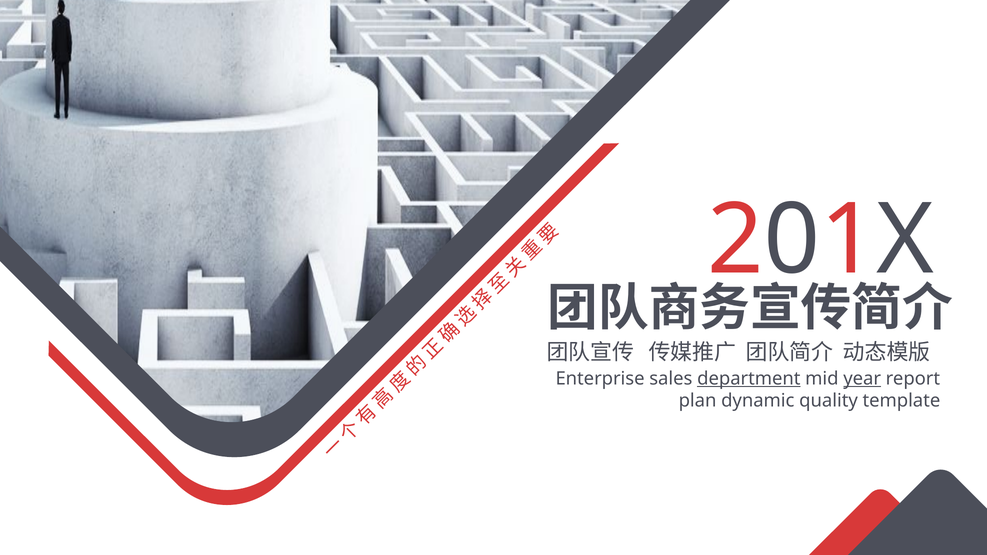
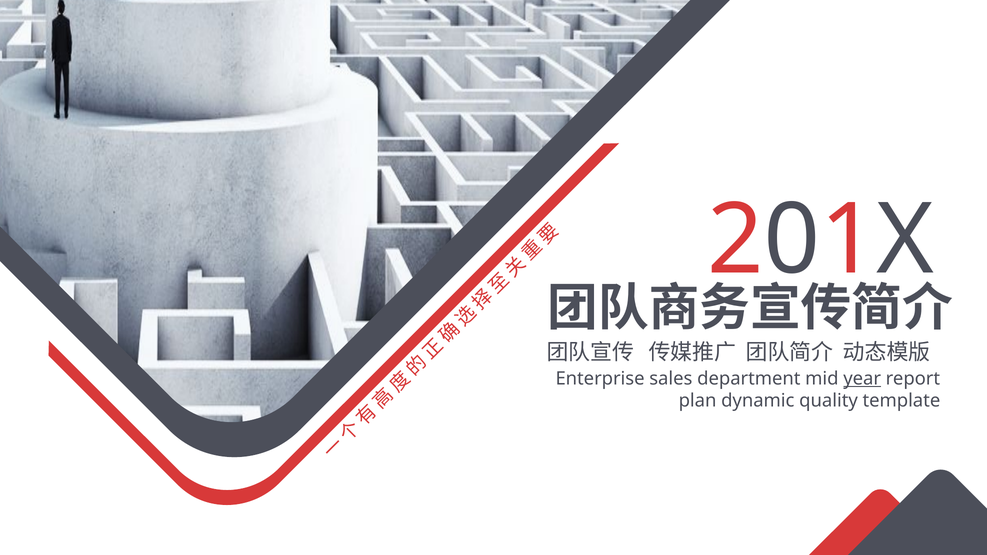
department underline: present -> none (749, 379)
